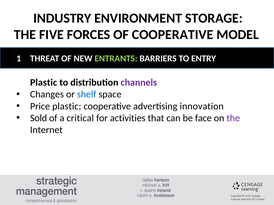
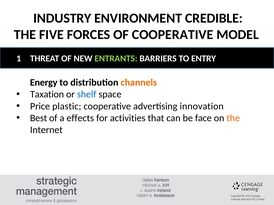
STORAGE: STORAGE -> CREDIBLE (214, 18)
Plastic: Plastic -> Energy (44, 83)
channels colour: purple -> orange (139, 83)
Changes: Changes -> Taxation (47, 95)
Sold: Sold -> Best (39, 118)
critical: critical -> effects (80, 118)
the colour: purple -> orange (233, 118)
